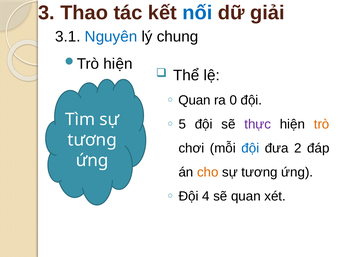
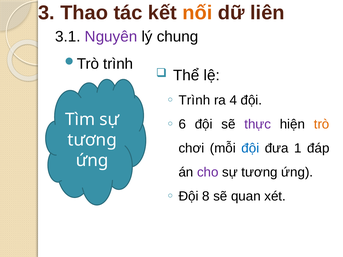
nối colour: blue -> orange (197, 13)
giải: giải -> liên (267, 13)
Nguyên colour: blue -> purple (111, 37)
hiện: hiện -> trình (118, 64)
Quan: Quan -> Trình (194, 100)
0: 0 -> 4 (233, 100)
5: 5 -> 6 (182, 124)
2: 2 -> 1 (298, 148)
cho colour: orange -> purple (208, 172)
4: 4 -> 8 (206, 196)
